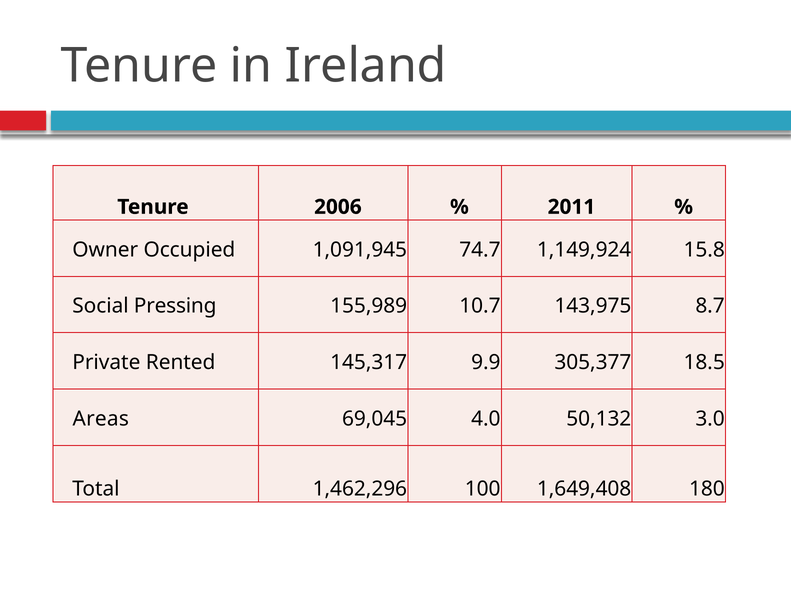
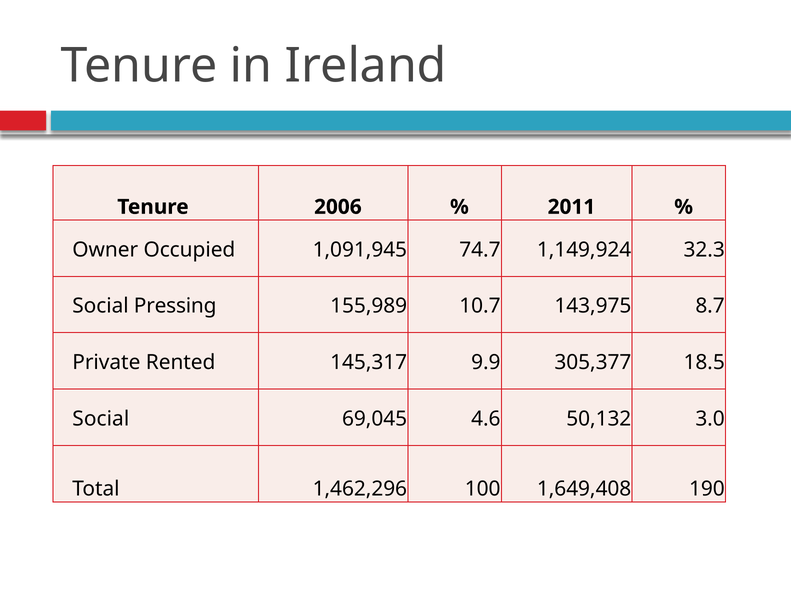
15.8: 15.8 -> 32.3 (704, 250)
Areas: Areas -> Social (101, 419)
4.0: 4.0 -> 4.6 (486, 419)
180: 180 -> 190 (707, 489)
